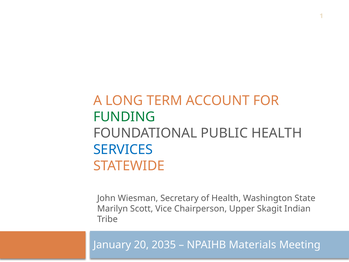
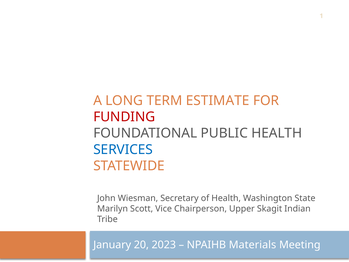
ACCOUNT: ACCOUNT -> ESTIMATE (218, 101)
FUNDING colour: green -> red (124, 117)
2035: 2035 -> 2023 (164, 245)
